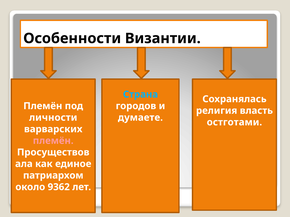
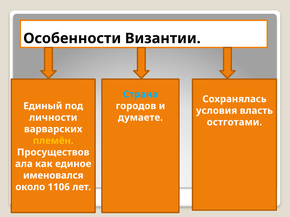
Племён: Племён -> Единый (43, 106)
религия: религия -> условия (217, 111)
племён colour: pink -> yellow (53, 141)
патриархом: патриархом -> именовался (53, 176)
9362: 9362 -> 1106 (59, 187)
